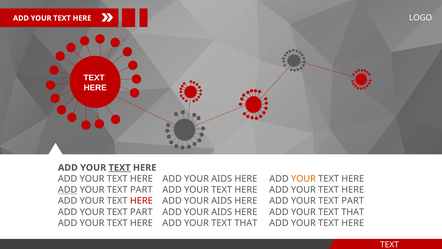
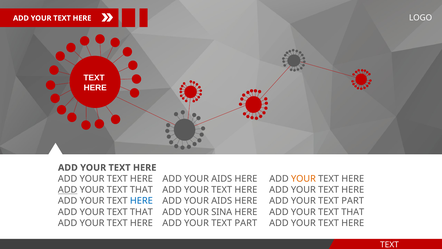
TEXT underline: present -> none (120, 167)
PART: PART -> THAT (141, 190)
HERE colour: red -> blue (141, 201)
PART: PART -> THAT (141, 212)
AIDS: AIDS -> SINA (222, 212)
THAT: THAT -> PART (246, 223)
